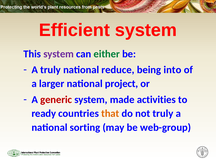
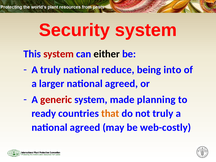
Efficient: Efficient -> Security (74, 30)
system colour: purple -> red (59, 54)
either colour: green -> black (107, 54)
larger national project: project -> agreed (121, 84)
activities: activities -> planning (156, 100)
sorting: sorting -> agreed (85, 127)
web-group: web-group -> web-costly (166, 127)
